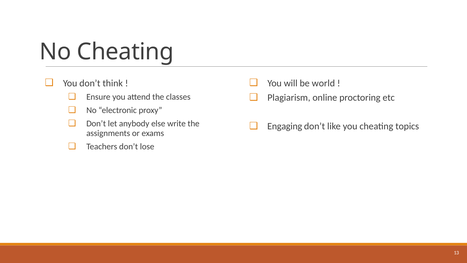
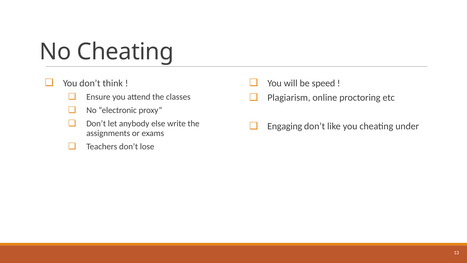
world: world -> speed (323, 83)
topics: topics -> under (407, 126)
